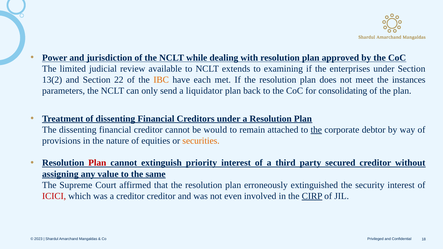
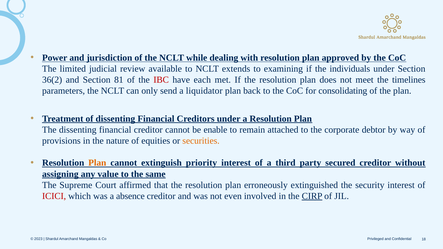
enterprises: enterprises -> individuals (350, 69)
13(2: 13(2 -> 36(2 (52, 80)
22: 22 -> 81 (119, 80)
IBC colour: orange -> red (161, 80)
instances: instances -> timelines (409, 80)
would: would -> enable (215, 130)
the underline: present -> none (316, 130)
Plan colour: red -> orange (97, 163)
a creditor: creditor -> absence (130, 196)
